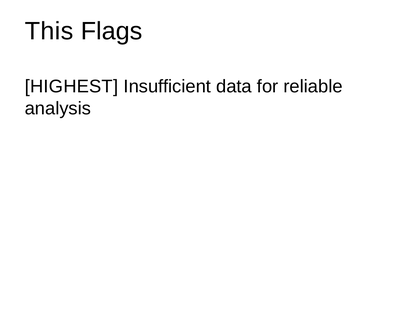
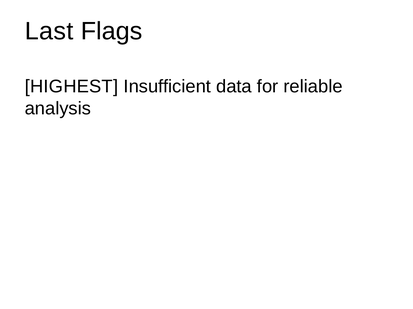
This: This -> Last (49, 31)
